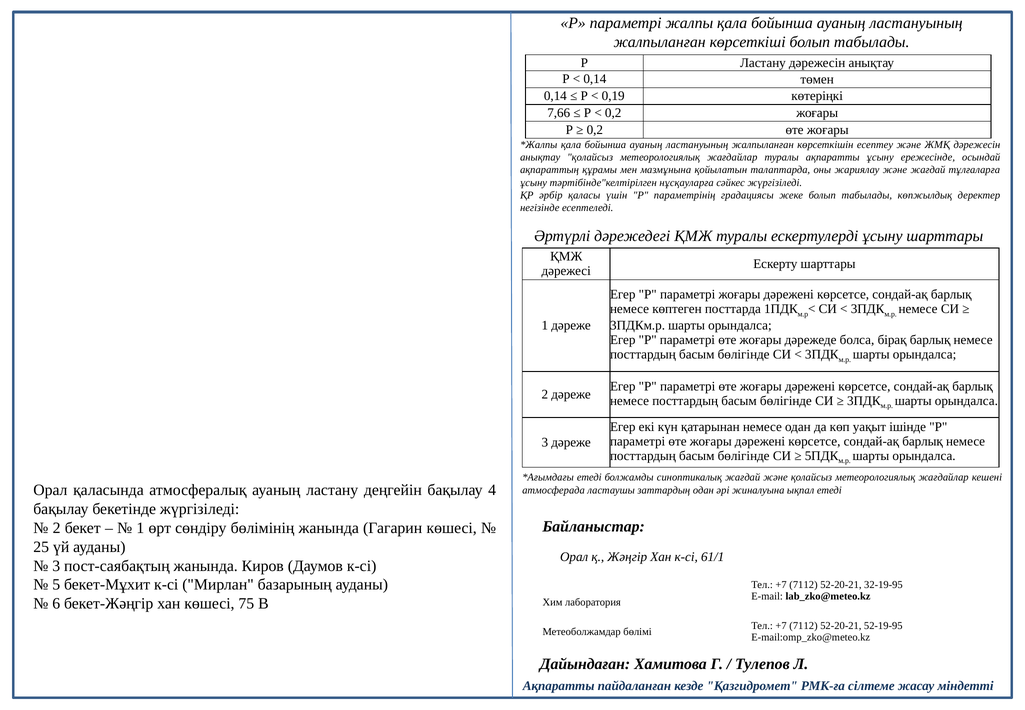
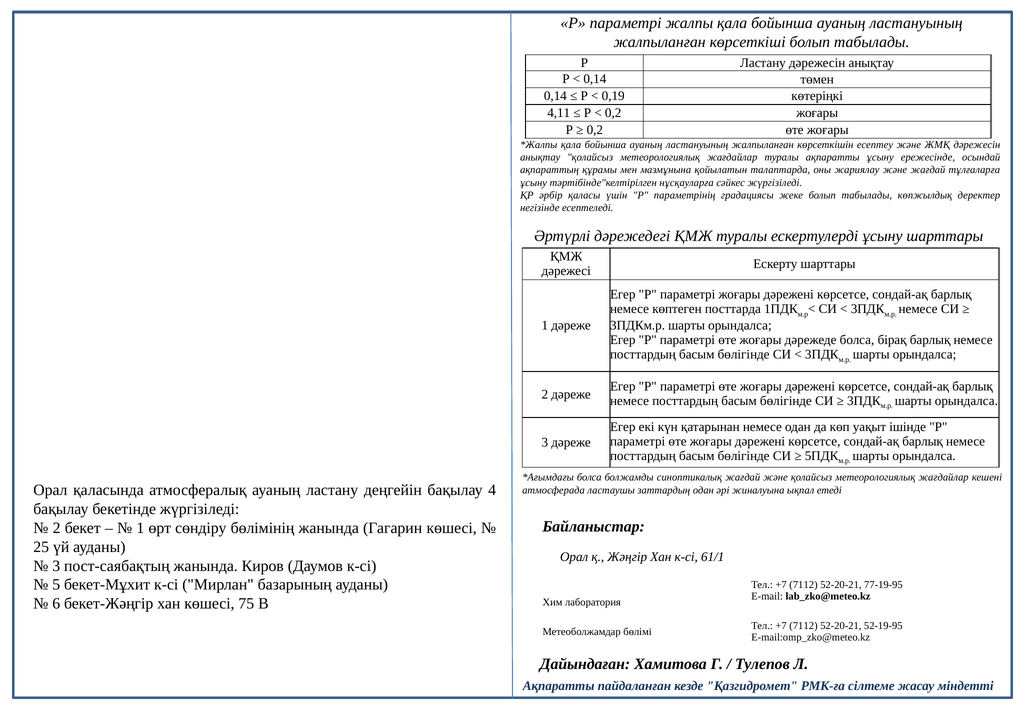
7,66: 7,66 -> 4,11 (559, 113)
етеді: етеді -> болса (589, 477)
32-19-95: 32-19-95 -> 77-19-95 (883, 584)
